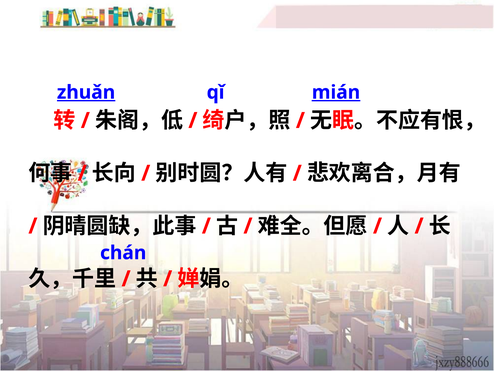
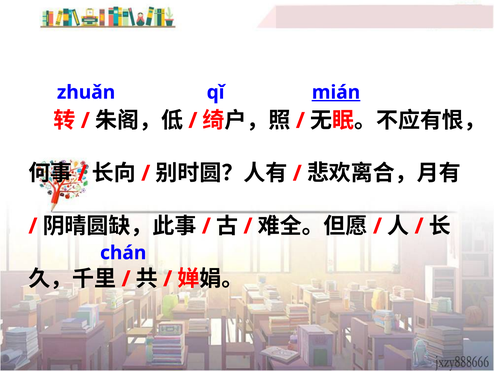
zhuǎn underline: present -> none (86, 92)
